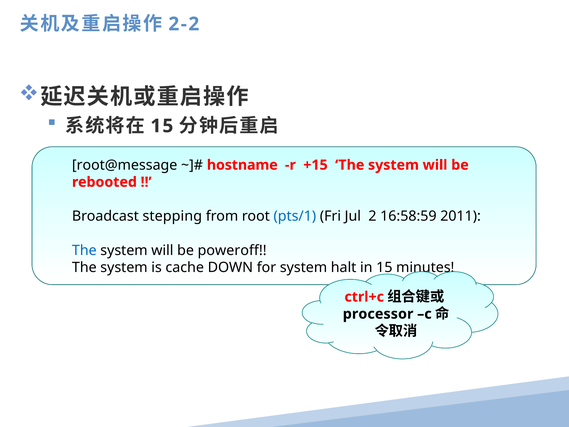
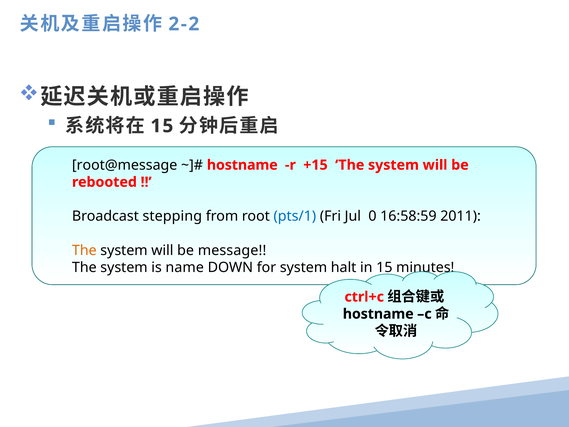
2: 2 -> 0 (372, 216)
The colour: blue -> orange (84, 250)
poweroff: poweroff -> message (232, 250)
cache: cache -> name (185, 267)
processor: processor -> hostname (378, 314)
